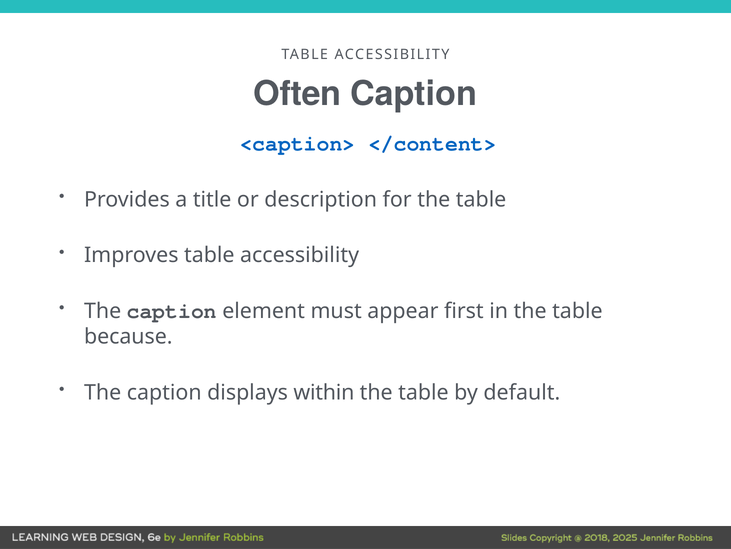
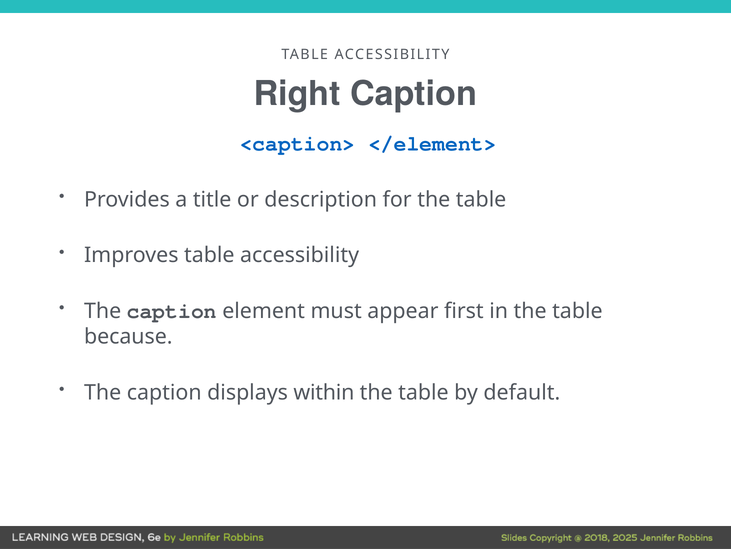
Often: Often -> Right (297, 94)
</content>: </content> -> </element> (432, 144)
